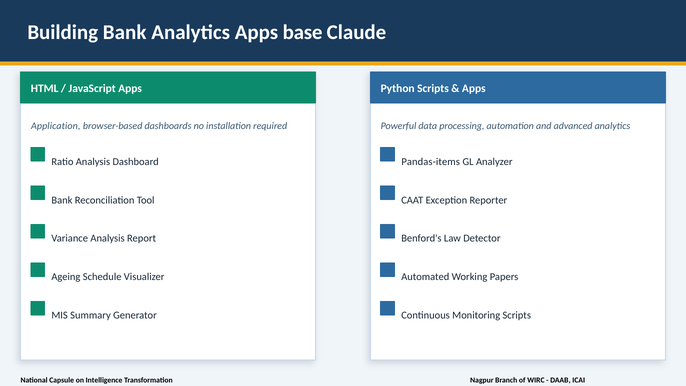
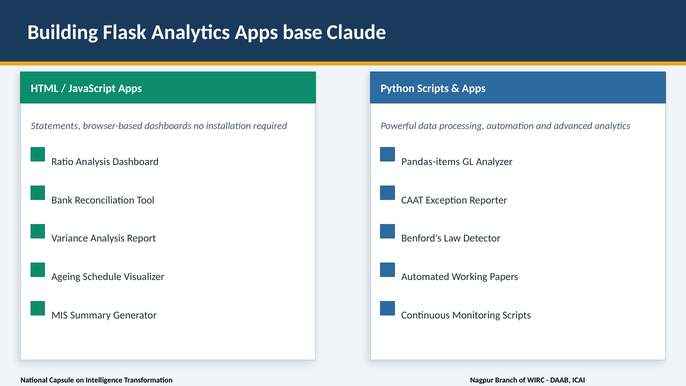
Building Bank: Bank -> Flask (125, 32)
Application: Application -> Statements (56, 126)
